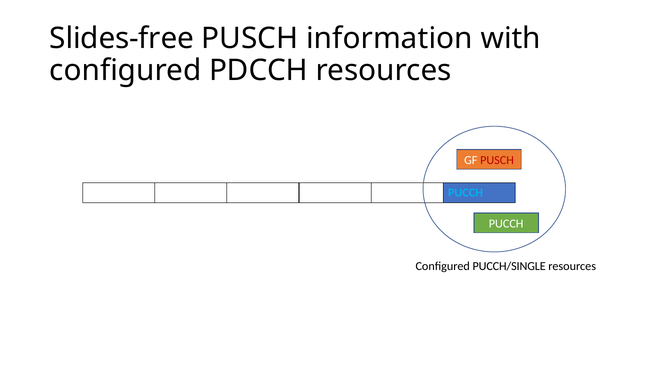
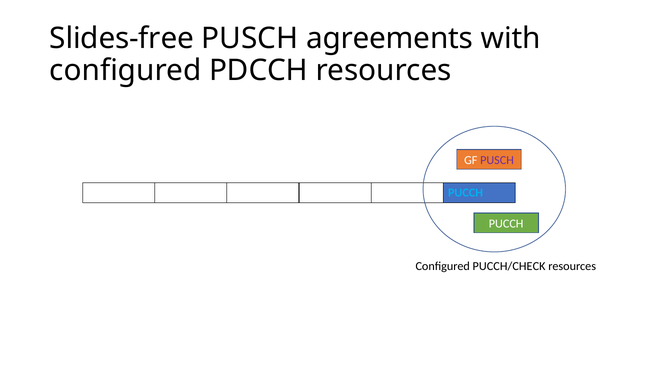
information: information -> agreements (390, 38)
PUSCH colour: red -> purple (497, 160)
PUCCH/SINGLE: PUCCH/SINGLE -> PUCCH/CHECK (509, 266)
